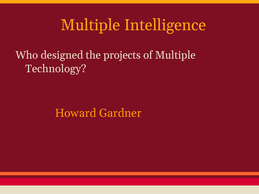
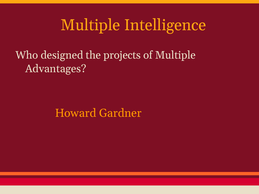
Technology: Technology -> Advantages (56, 69)
